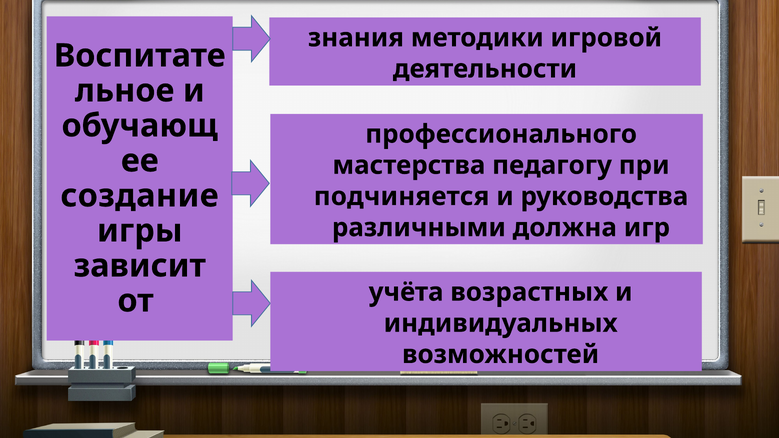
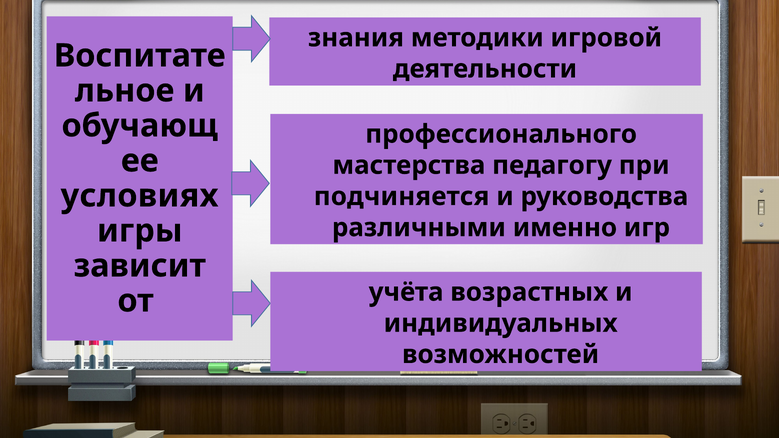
создание: создание -> условиях (140, 196)
должна: должна -> именно (565, 228)
